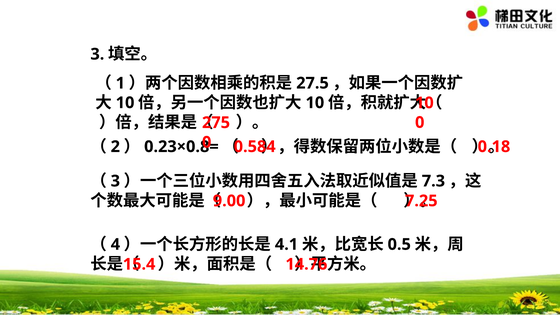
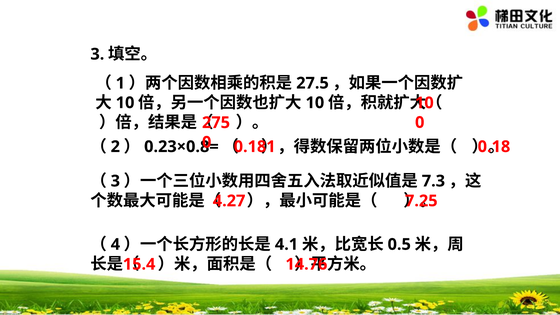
0.584: 0.584 -> 0.181 (255, 147)
9.00: 9.00 -> 4.27 (229, 201)
